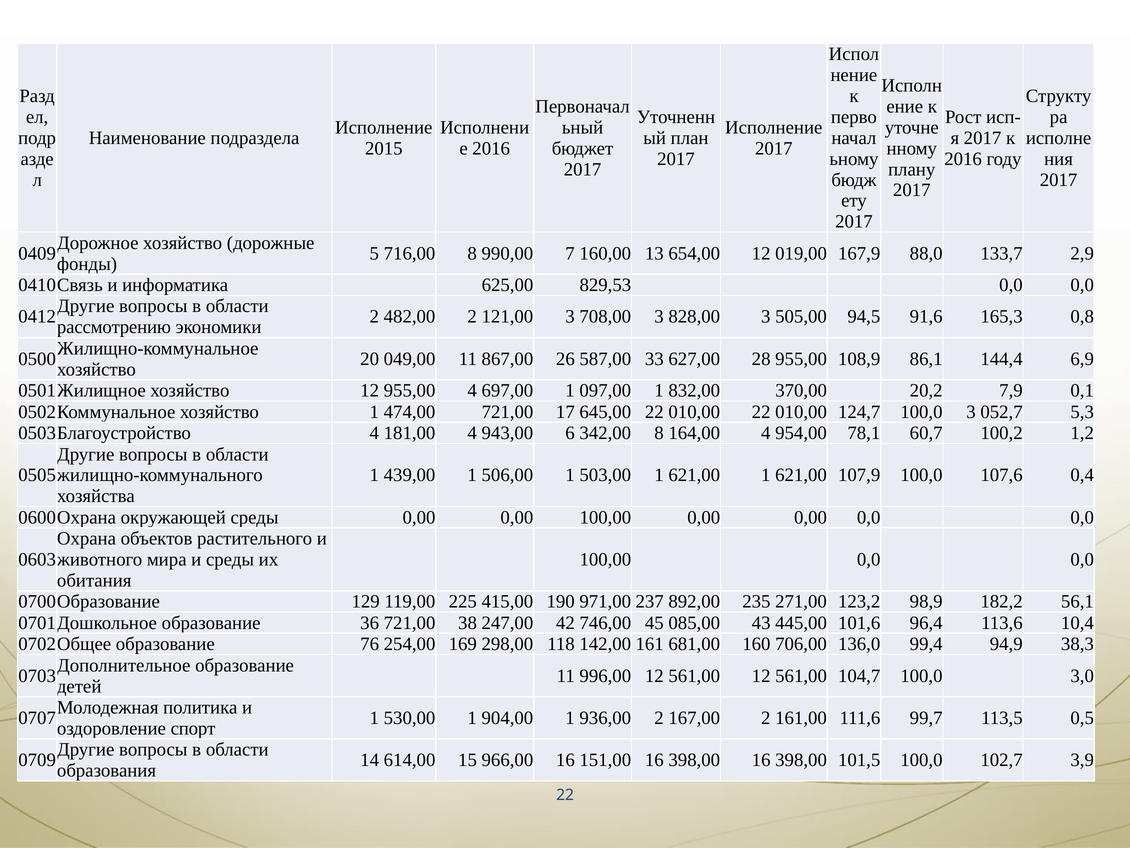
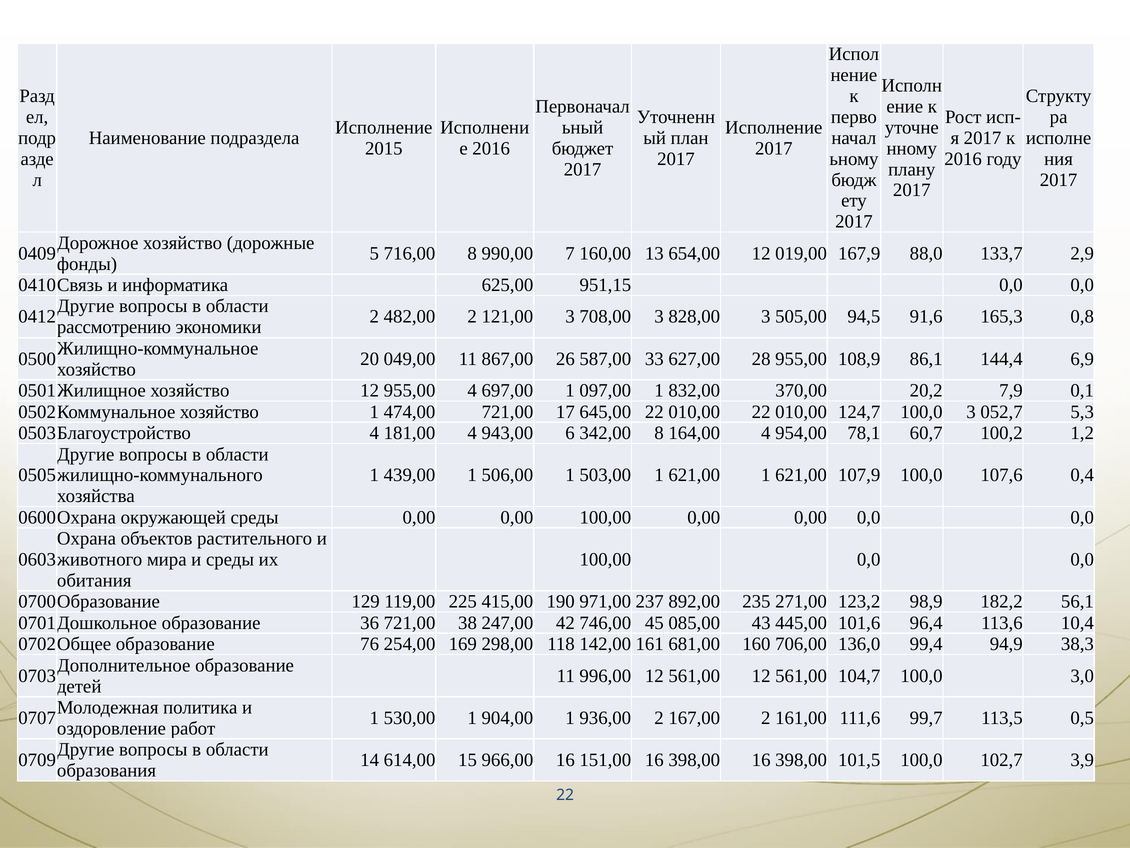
829,53: 829,53 -> 951,15 (605, 285)
спорт: спорт -> работ (193, 728)
